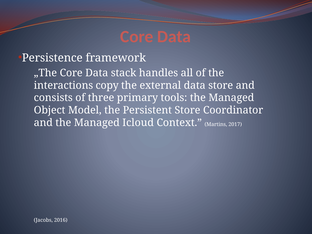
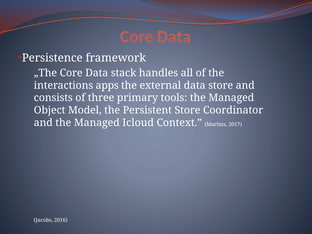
copy: copy -> apps (107, 85)
